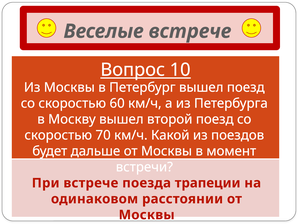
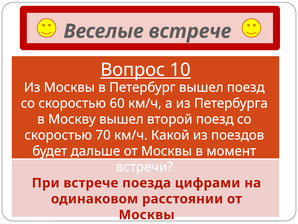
трапеции: трапеции -> цифрами (208, 183)
